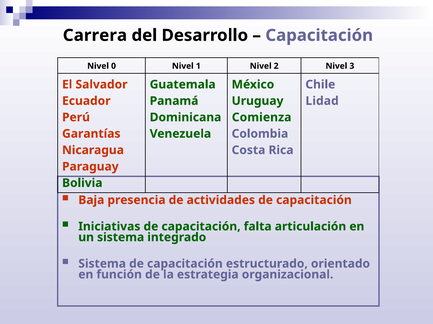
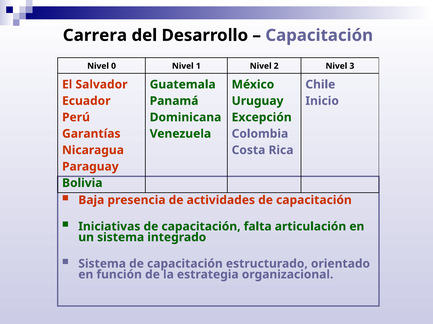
Lidad: Lidad -> Inicio (322, 101)
Comienza: Comienza -> Excepción (262, 118)
